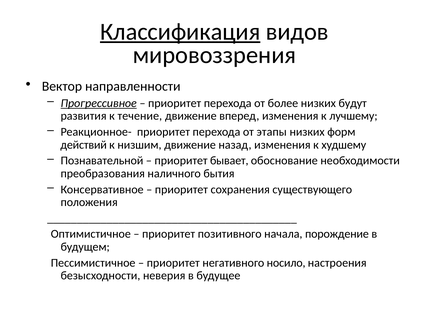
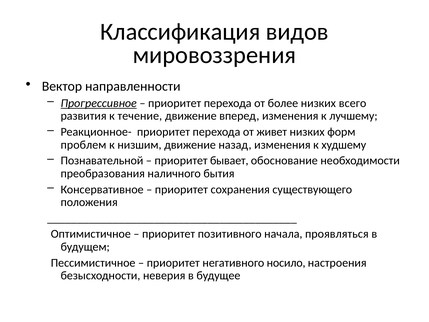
Классификация underline: present -> none (180, 32)
будут: будут -> всего (353, 103)
этапы: этапы -> живет (272, 132)
действий: действий -> проблем (83, 145)
порождение: порождение -> проявляться (337, 234)
